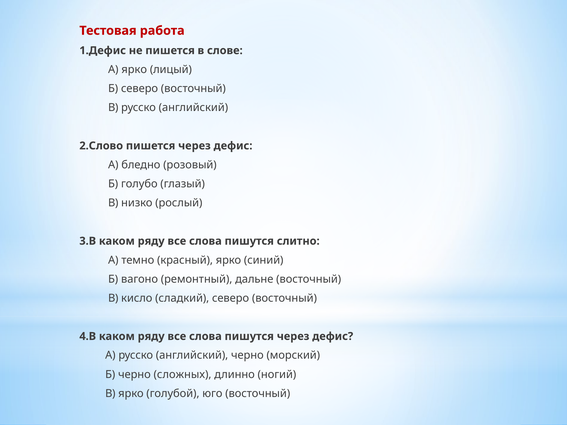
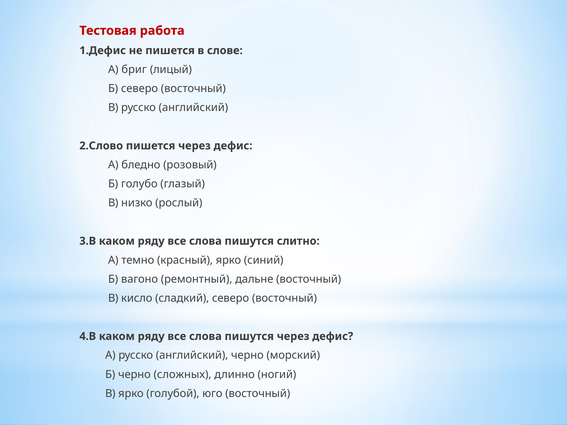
А ярко: ярко -> бриг (134, 70)
